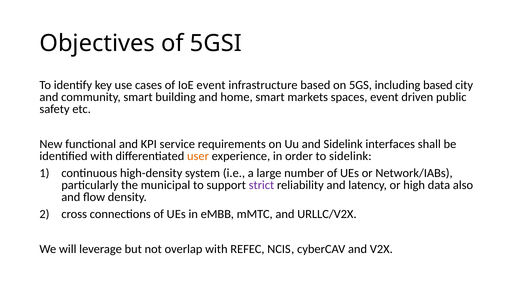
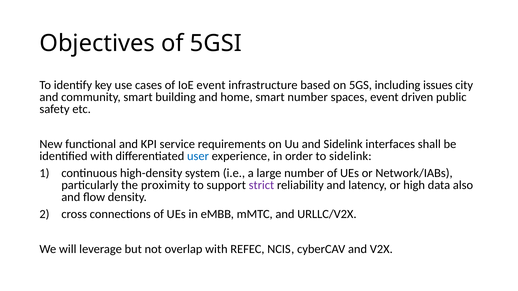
including based: based -> issues (438, 85)
smart markets: markets -> number (308, 97)
user colour: orange -> blue (198, 156)
municipal: municipal -> proximity (165, 185)
